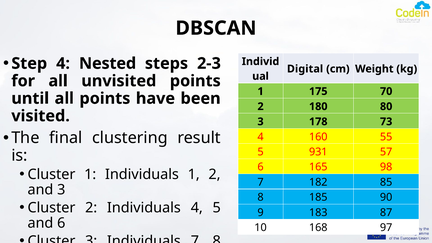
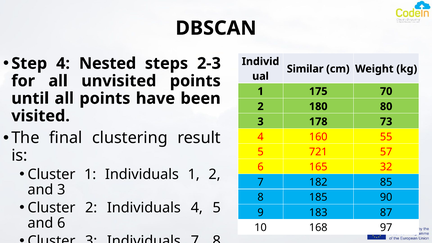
Digital: Digital -> Similar (305, 69)
931: 931 -> 721 (318, 152)
98: 98 -> 32 (386, 167)
